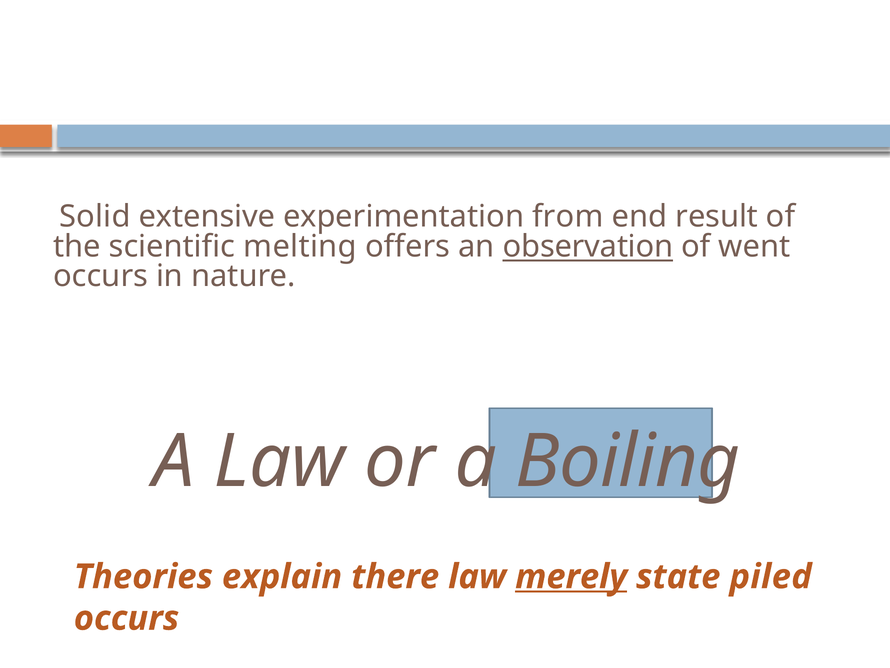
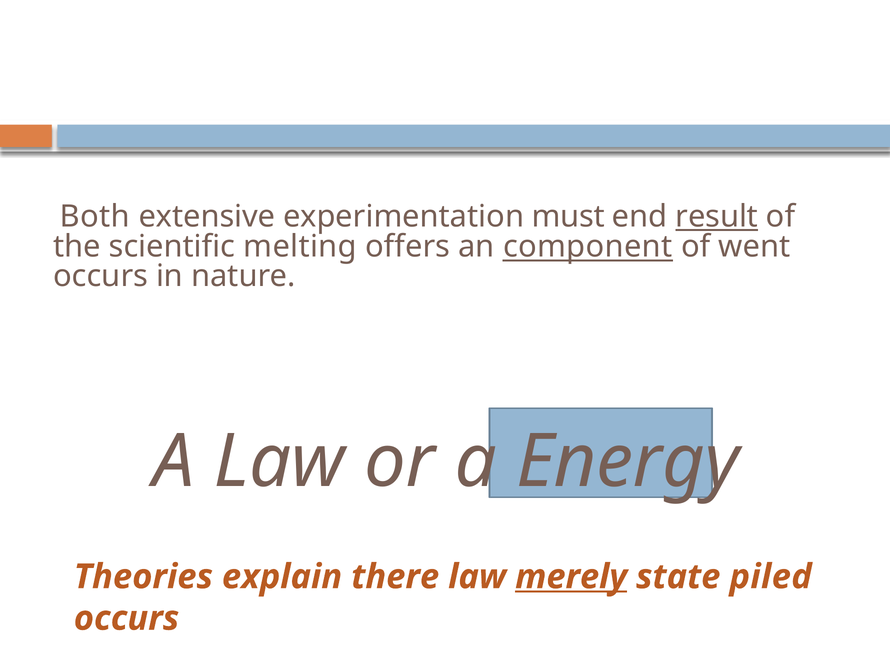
Solid: Solid -> Both (95, 217)
from: from -> must (568, 217)
result underline: none -> present (717, 217)
observation: observation -> component (588, 246)
Boiling: Boiling -> Energy (628, 461)
